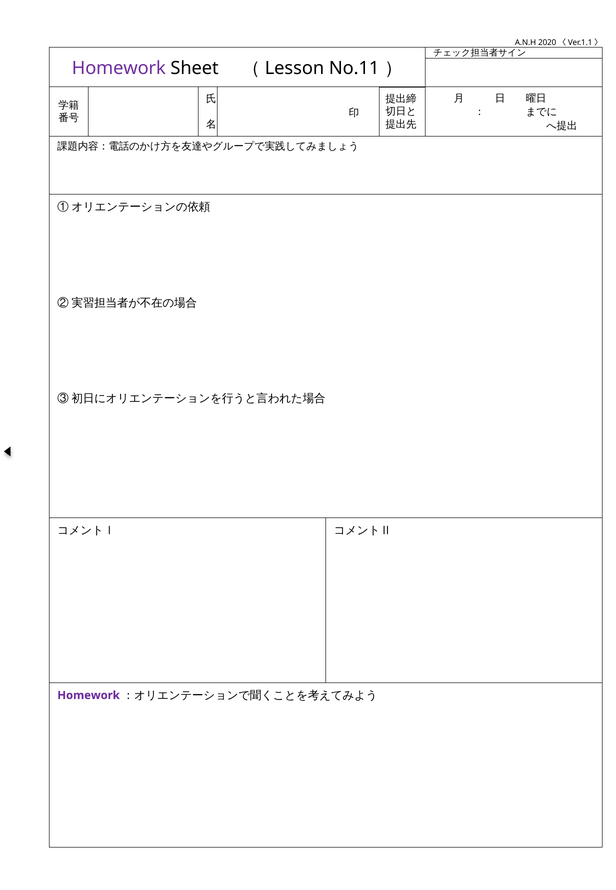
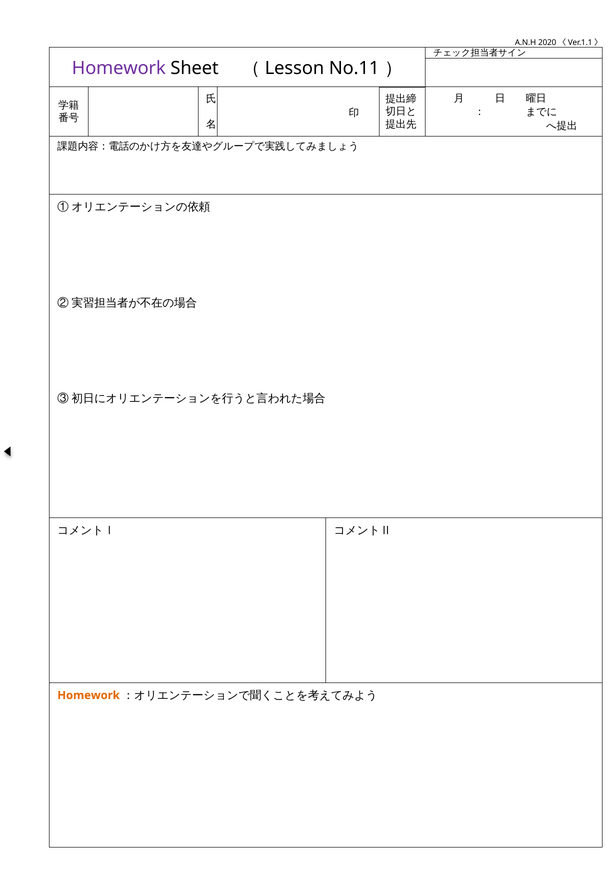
Homework colour: purple -> orange (89, 695)
